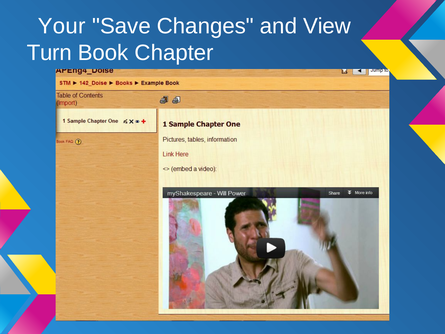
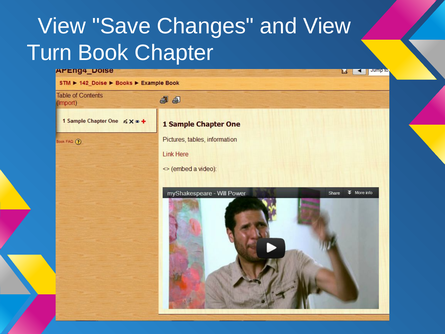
Your: Your -> View (62, 26)
